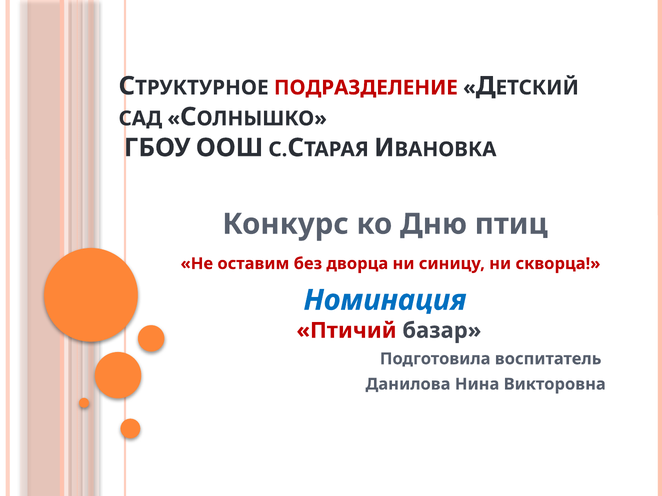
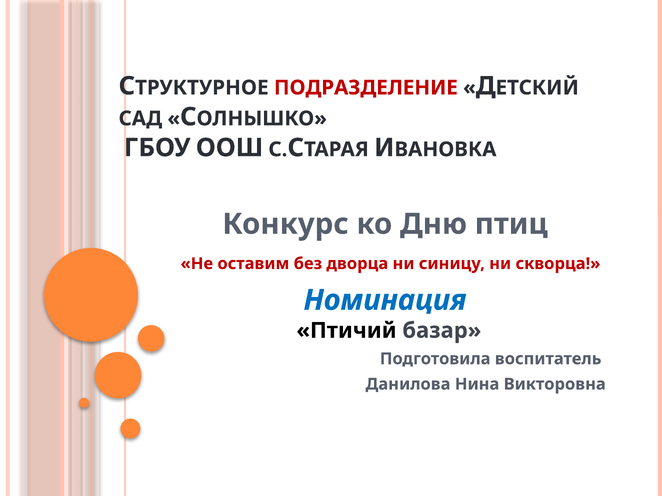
Птичий colour: red -> black (347, 331)
